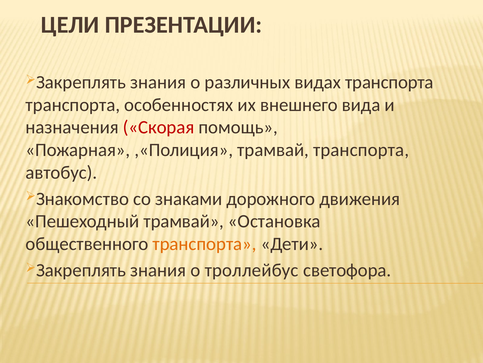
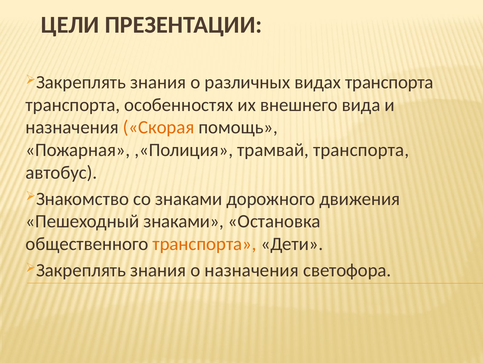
Скорая colour: red -> orange (159, 127)
Пешеходный трамвай: трамвай -> знаками (184, 221)
о троллейбус: троллейбус -> назначения (252, 270)
